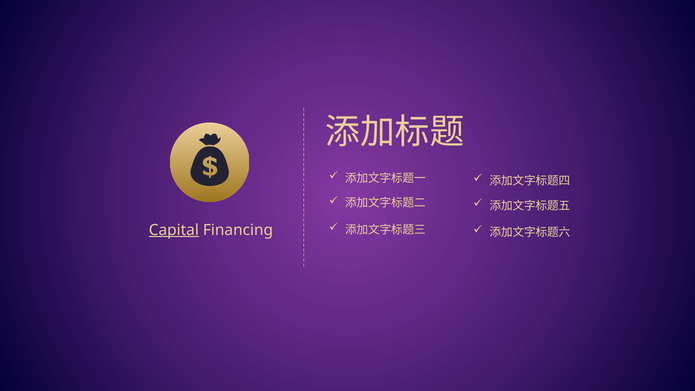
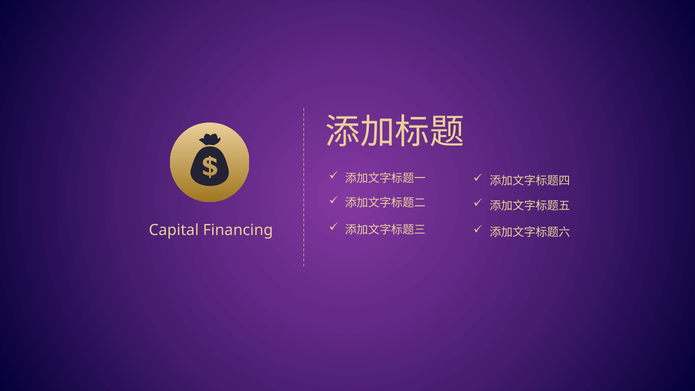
Capital underline: present -> none (174, 230)
